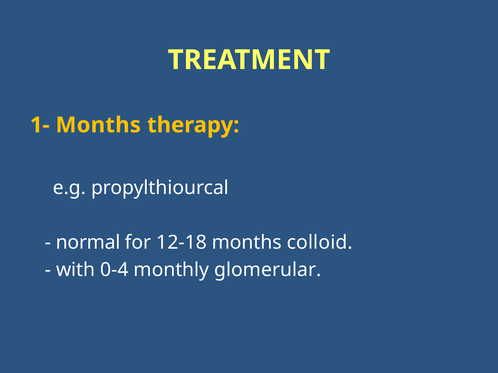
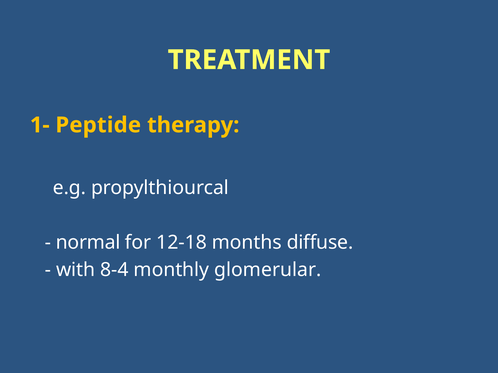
1- Months: Months -> Peptide (98, 125)
colloid: colloid -> diffuse (320, 243)
0-4: 0-4 -> 8-4 (114, 270)
